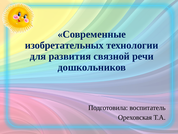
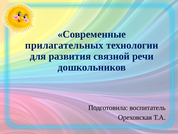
изобретательных: изобретательных -> прилагательных (64, 45)
